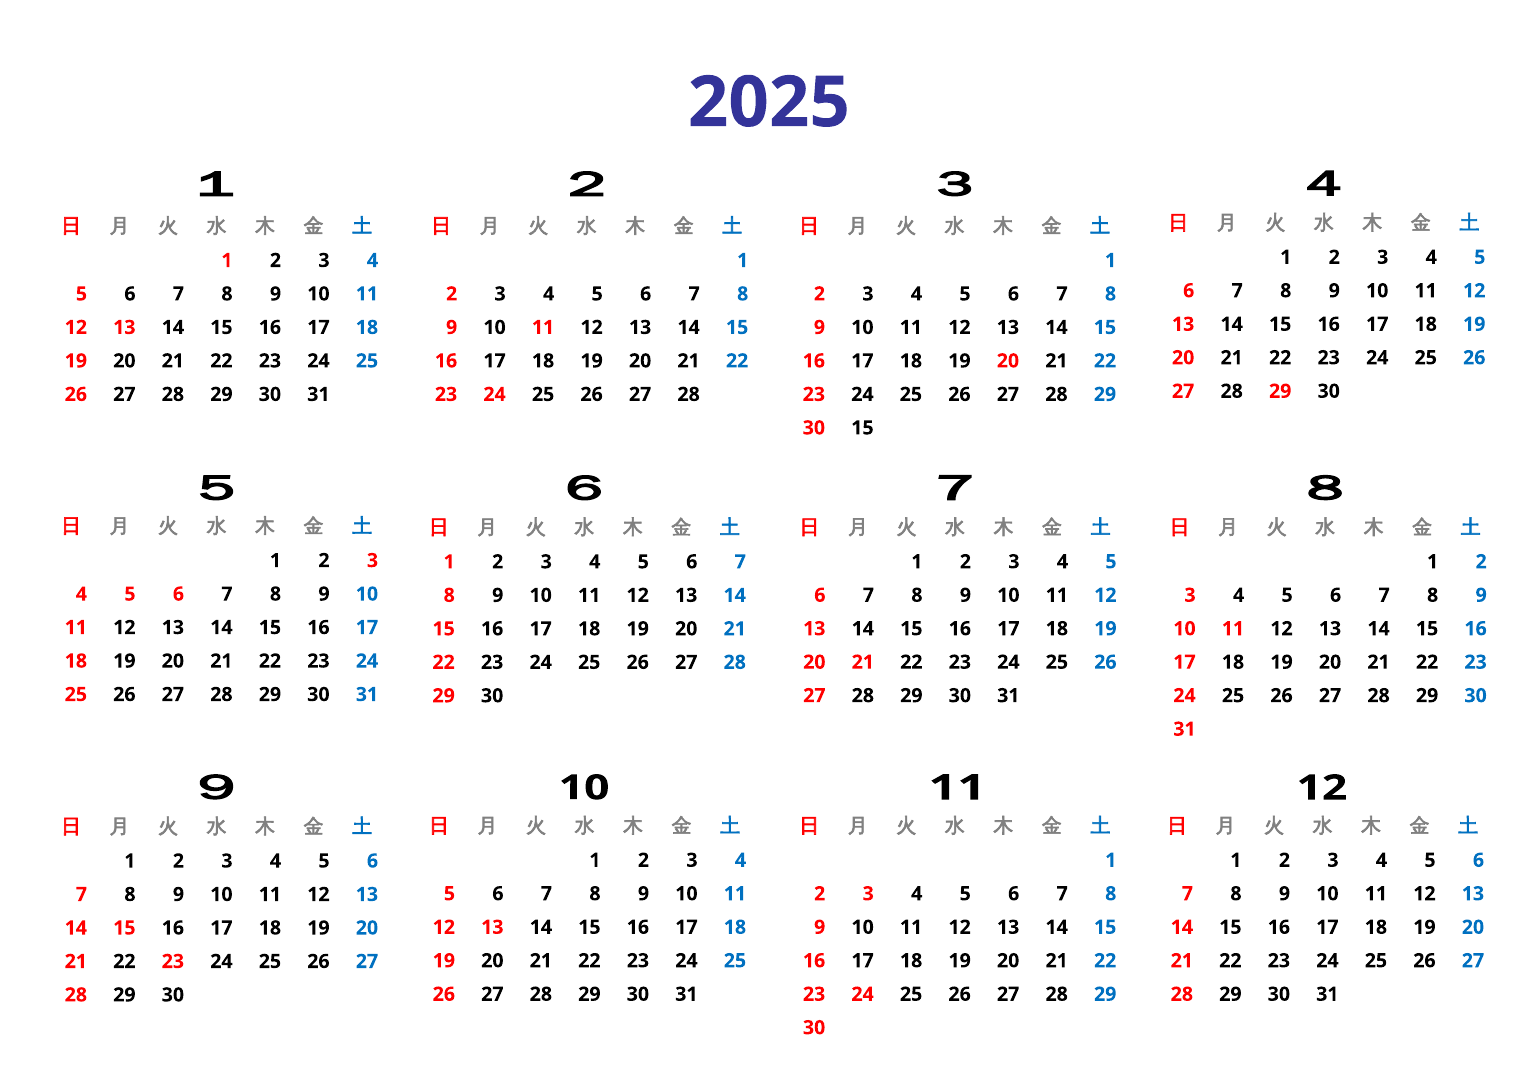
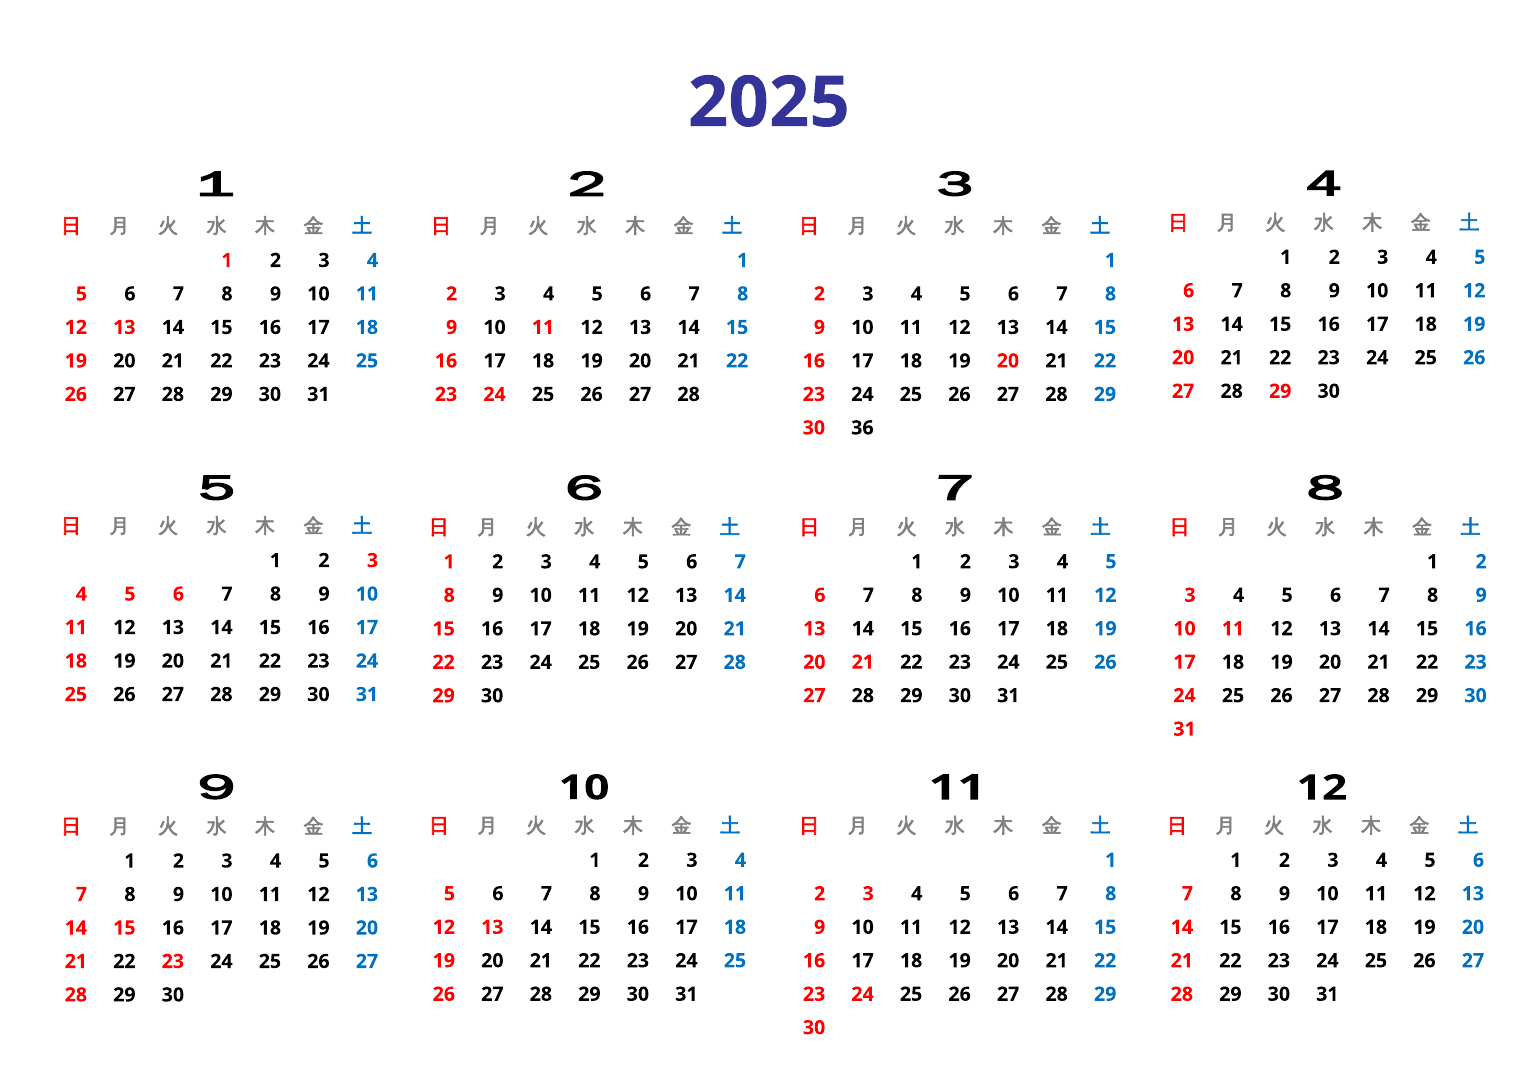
30 15: 15 -> 36 (862, 428)
